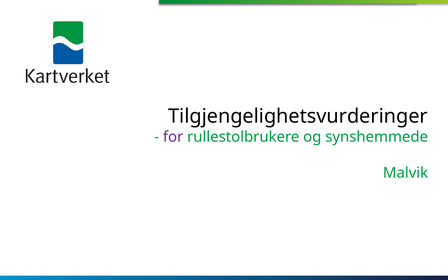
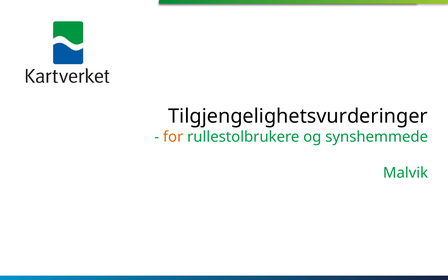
for colour: purple -> orange (173, 137)
